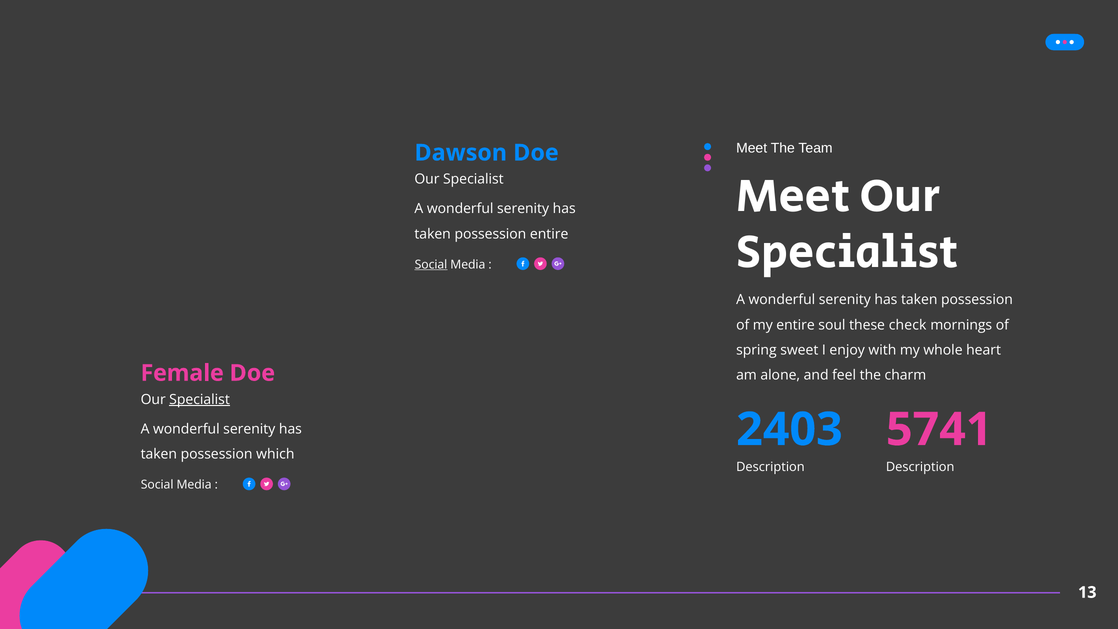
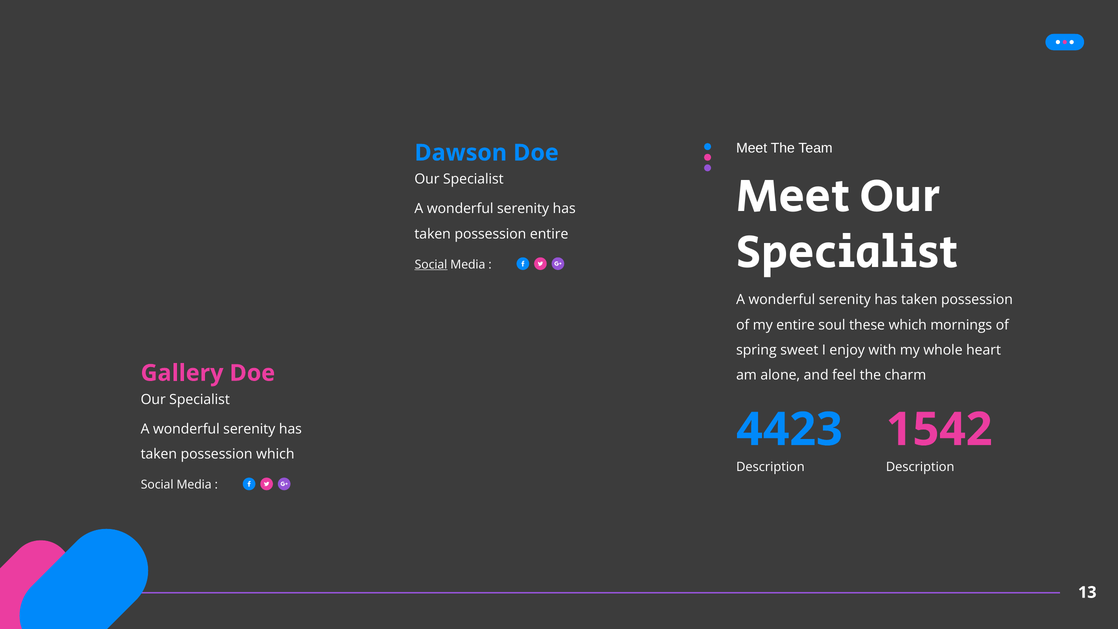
these check: check -> which (908, 325)
Female: Female -> Gallery (182, 373)
Specialist underline: present -> none (200, 399)
2403: 2403 -> 4423 (789, 430)
5741: 5741 -> 1542 (939, 430)
